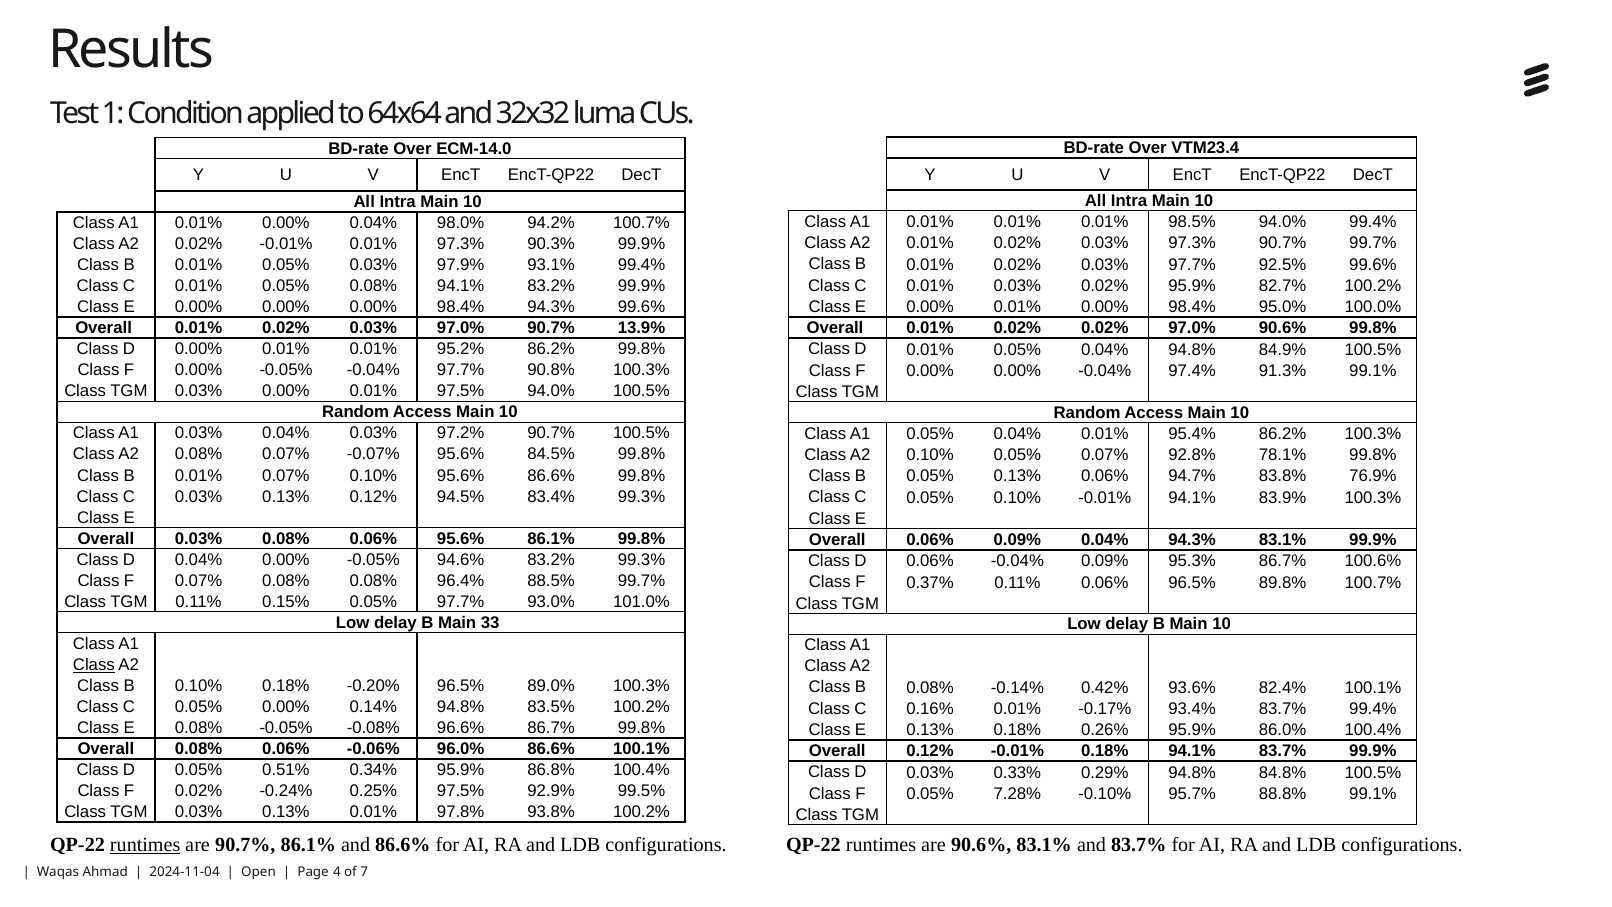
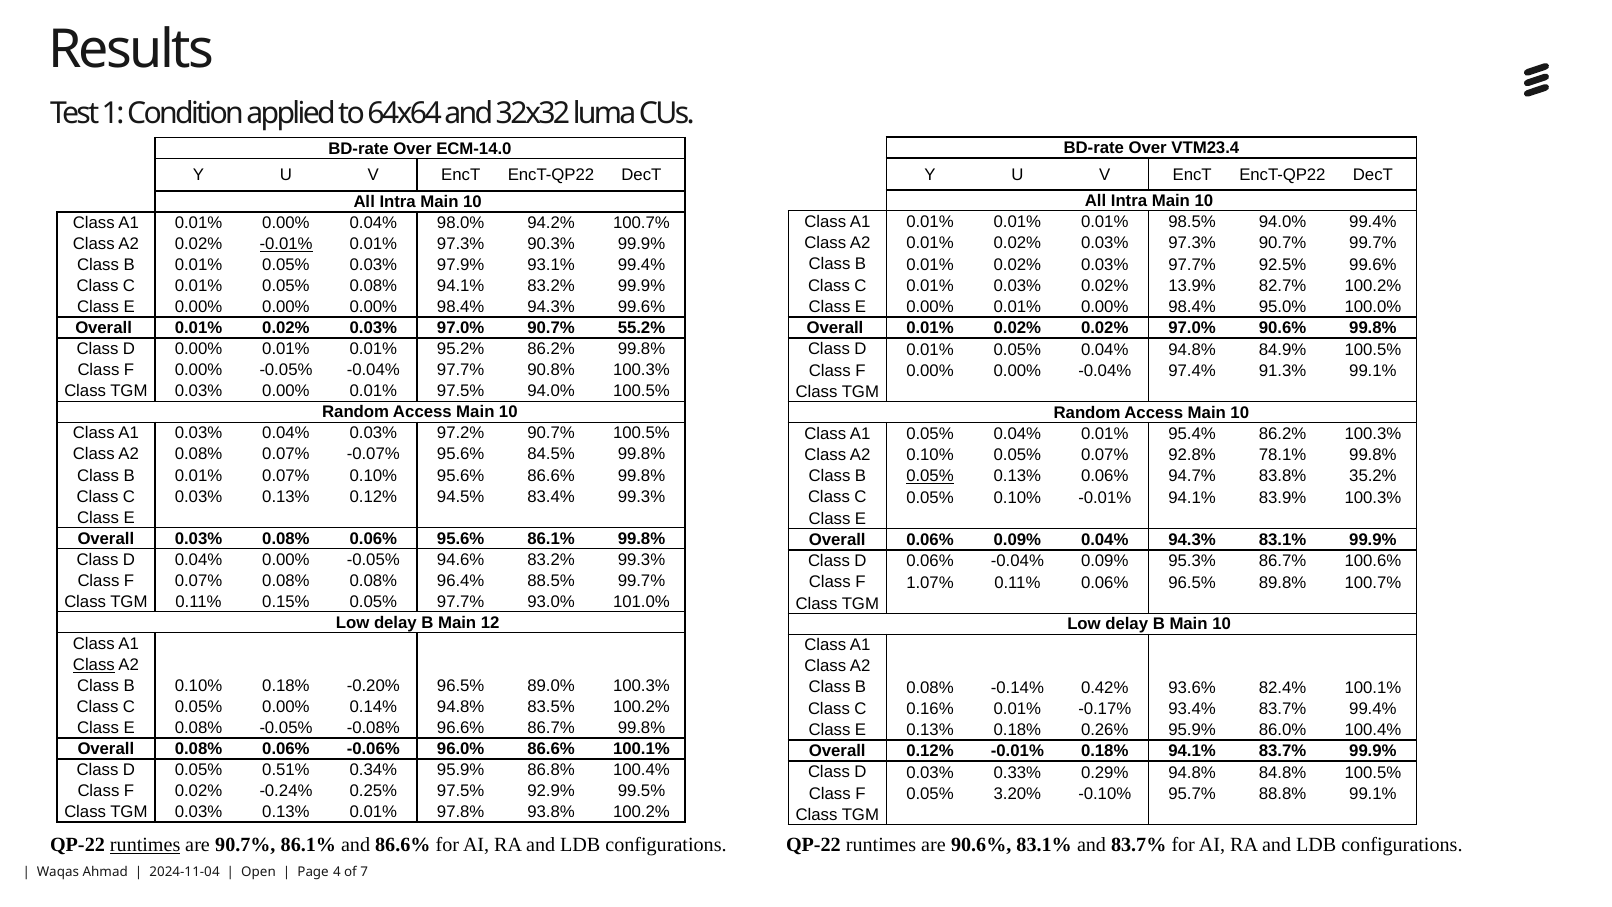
-0.01% underline: none -> present (286, 244)
0.02% 95.9%: 95.9% -> 13.9% (1192, 286)
13.9%: 13.9% -> 55.2% (642, 328)
0.05% underline: none -> present (930, 476)
76.9%: 76.9% -> 35.2% (1373, 476)
0.37%: 0.37% -> 1.07% (930, 582)
33: 33 -> 12 (490, 623)
7.28%: 7.28% -> 3.20% (1017, 793)
